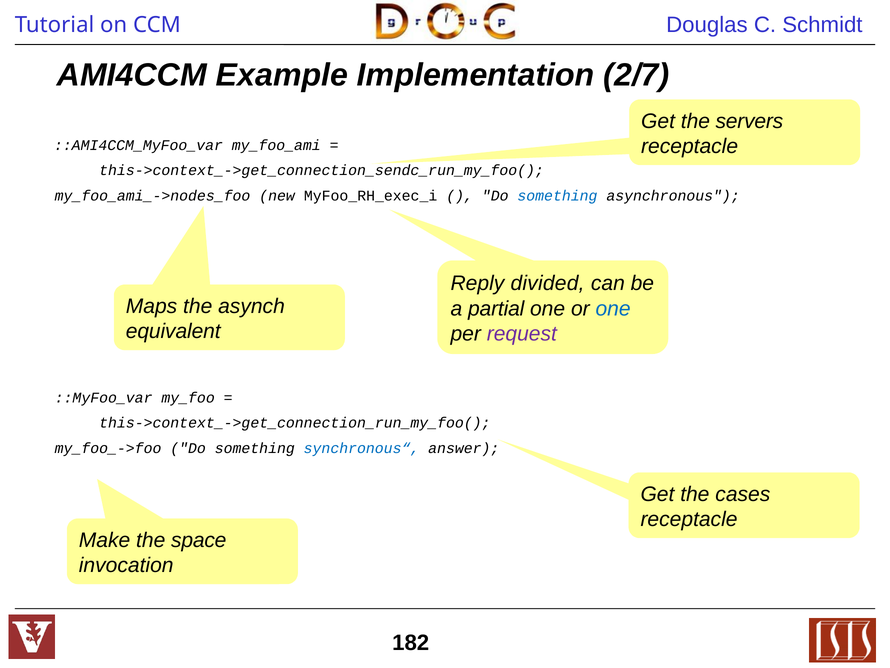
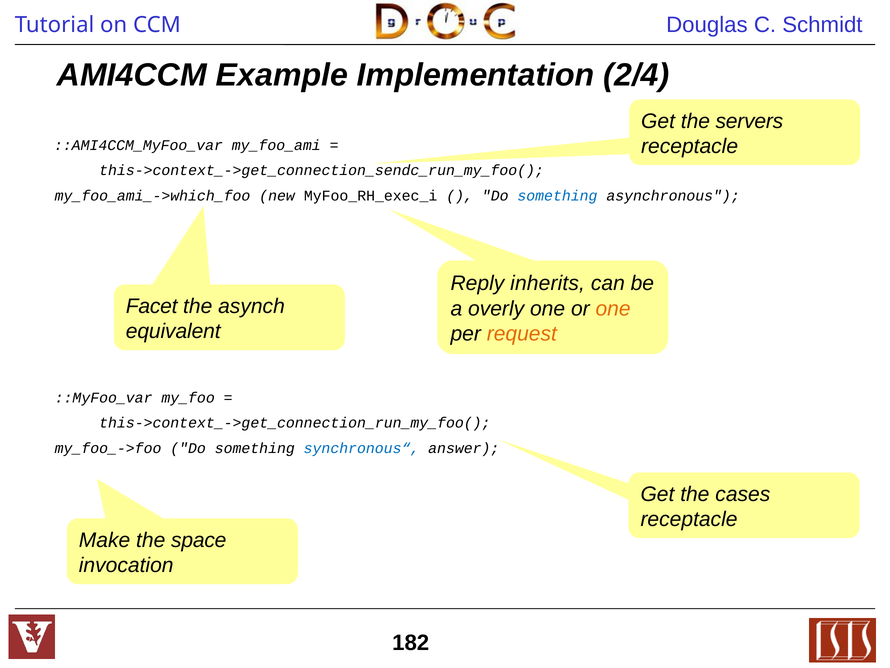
2/7: 2/7 -> 2/4 (636, 75)
my_foo_ami_->nodes_foo: my_foo_ami_->nodes_foo -> my_foo_ami_->which_foo (153, 195)
divided: divided -> inherits (548, 283)
Maps: Maps -> Facet (152, 306)
partial: partial -> overly (496, 308)
one colour: blue -> orange (613, 308)
request colour: purple -> orange (522, 334)
